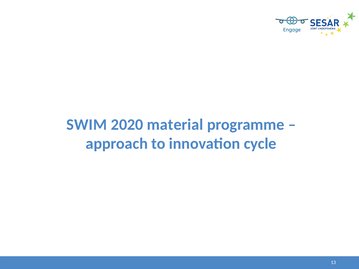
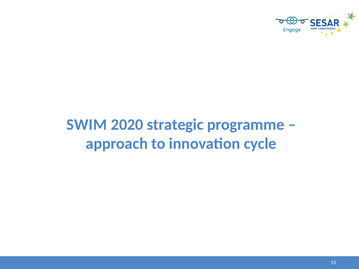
material: material -> strategic (175, 125)
